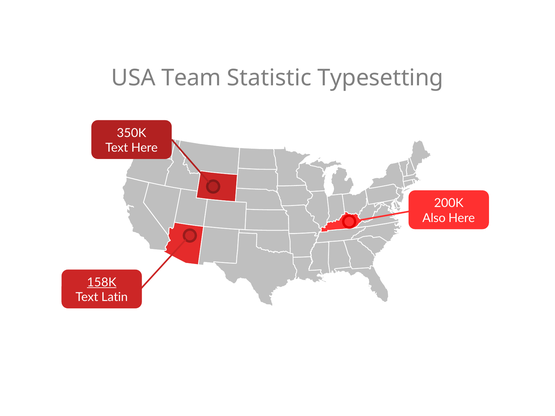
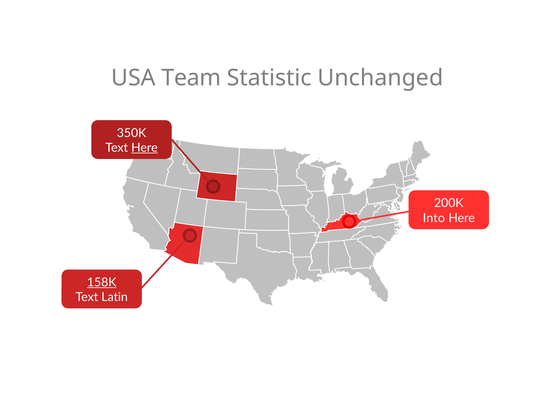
Typesetting: Typesetting -> Unchanged (380, 78)
Here underline: none -> present (144, 148)
Also: Also -> Into (434, 218)
